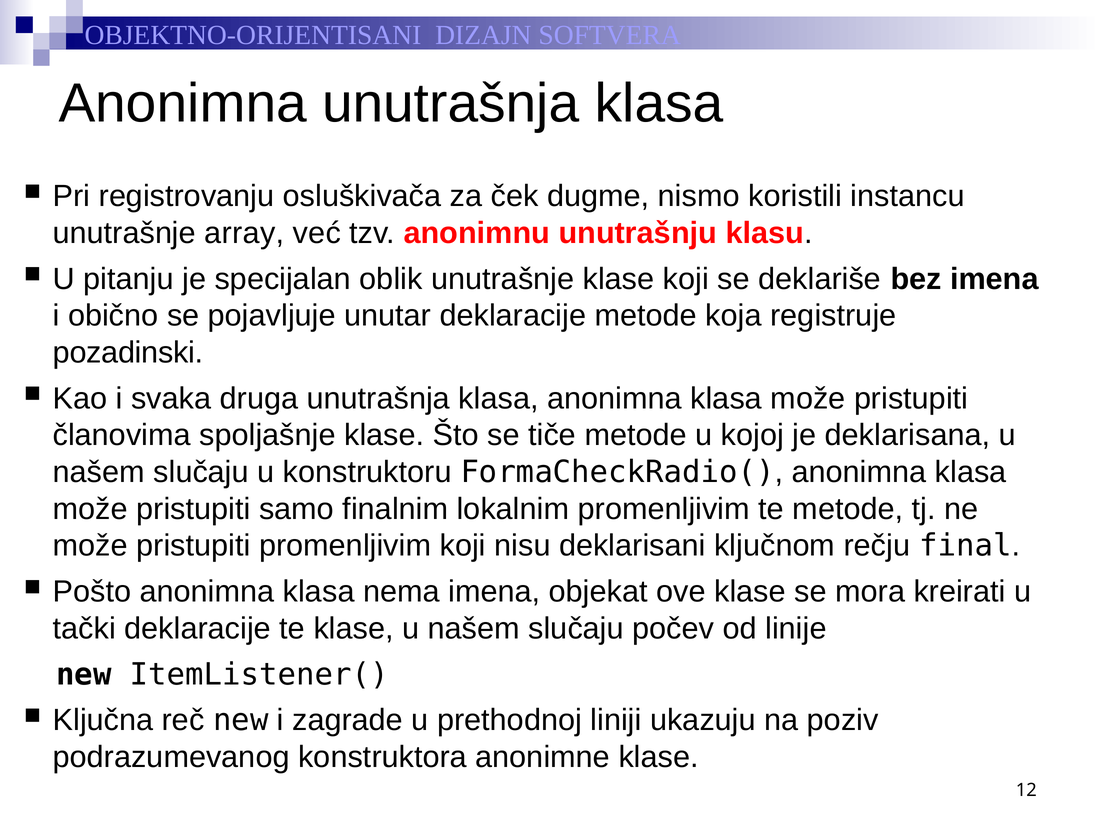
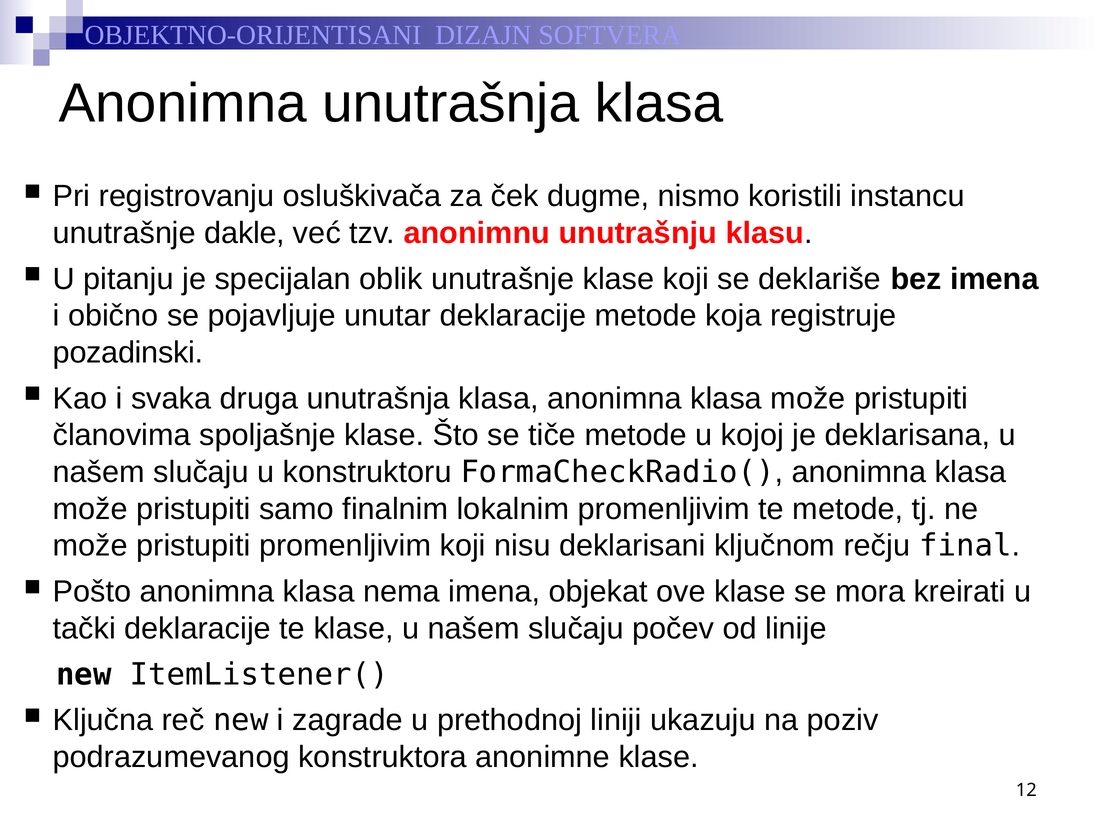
array: array -> dakle (245, 233)
